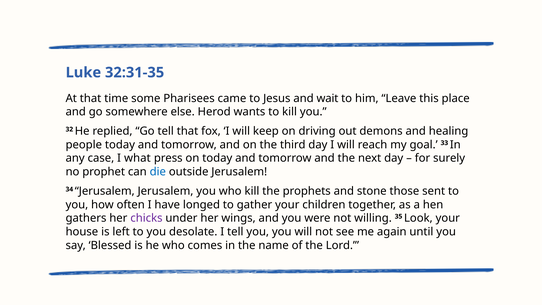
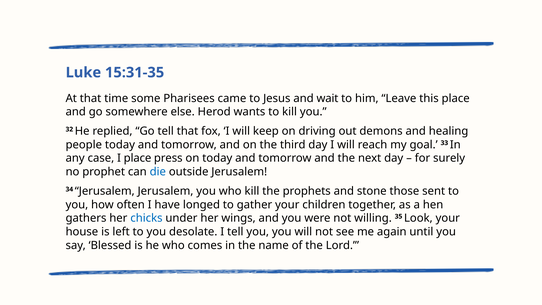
32:31-35: 32:31-35 -> 15:31-35 (135, 72)
I what: what -> place (138, 158)
chicks colour: purple -> blue (146, 218)
